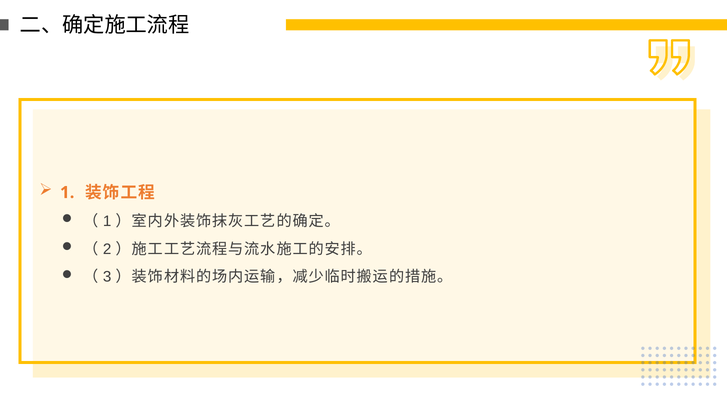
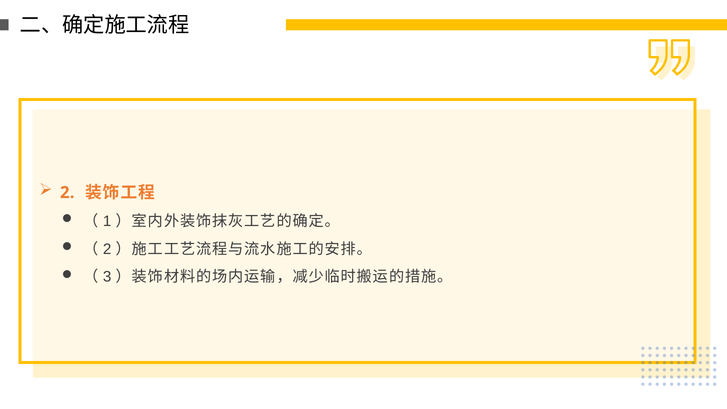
1: 1 -> 2 (67, 192)
